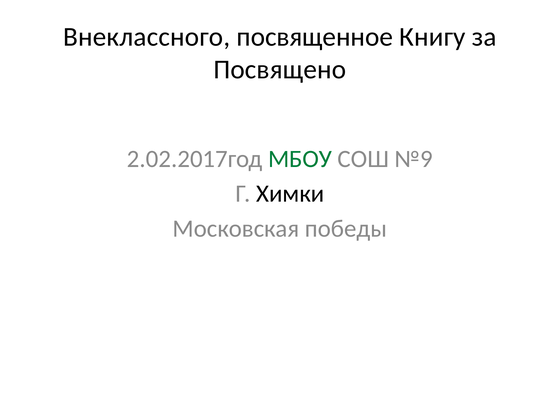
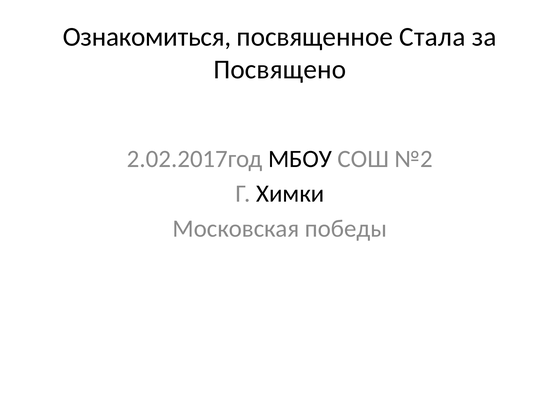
Внеклассного: Внеклассного -> Ознакомиться (147, 37)
Книгу: Книгу -> Стала (432, 37)
МБОУ colour: green -> black (300, 159)
№9: №9 -> №2 (414, 159)
